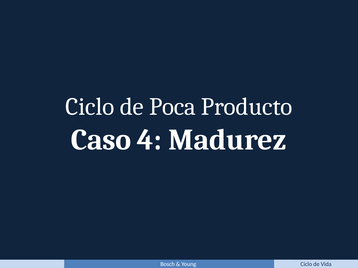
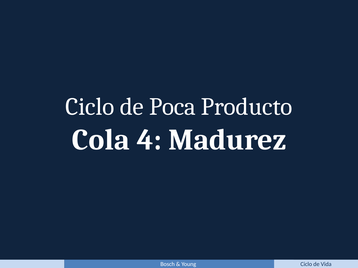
Caso: Caso -> Cola (101, 140)
